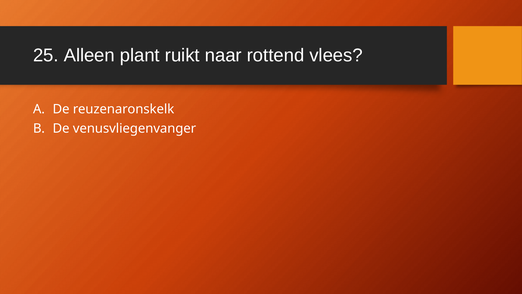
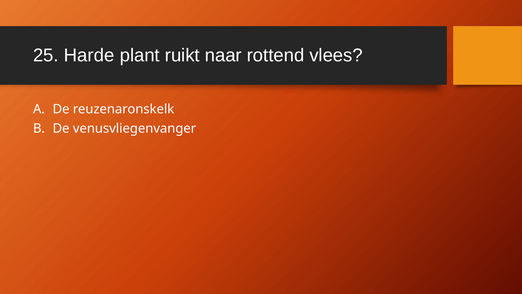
Alleen: Alleen -> Harde (89, 55)
